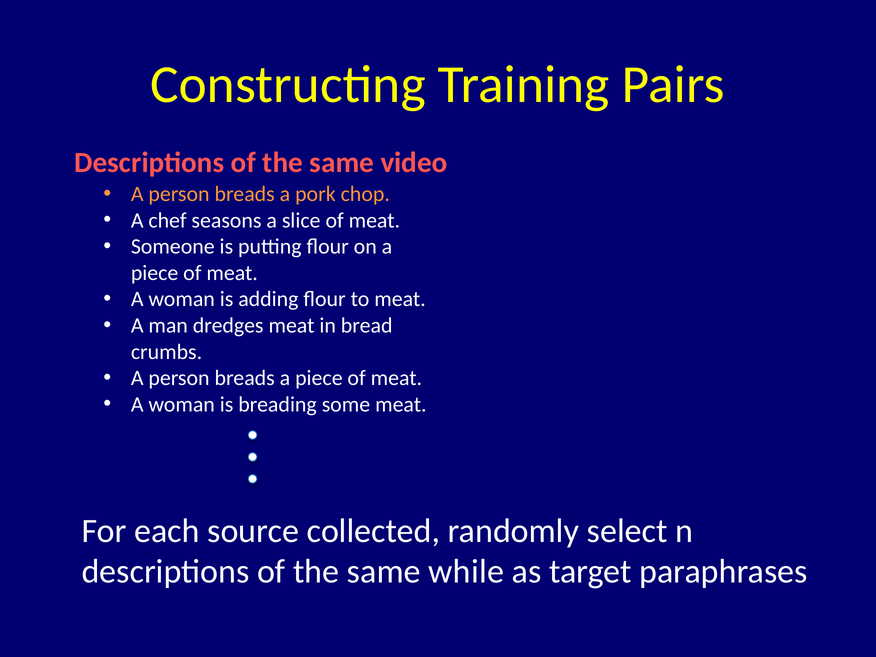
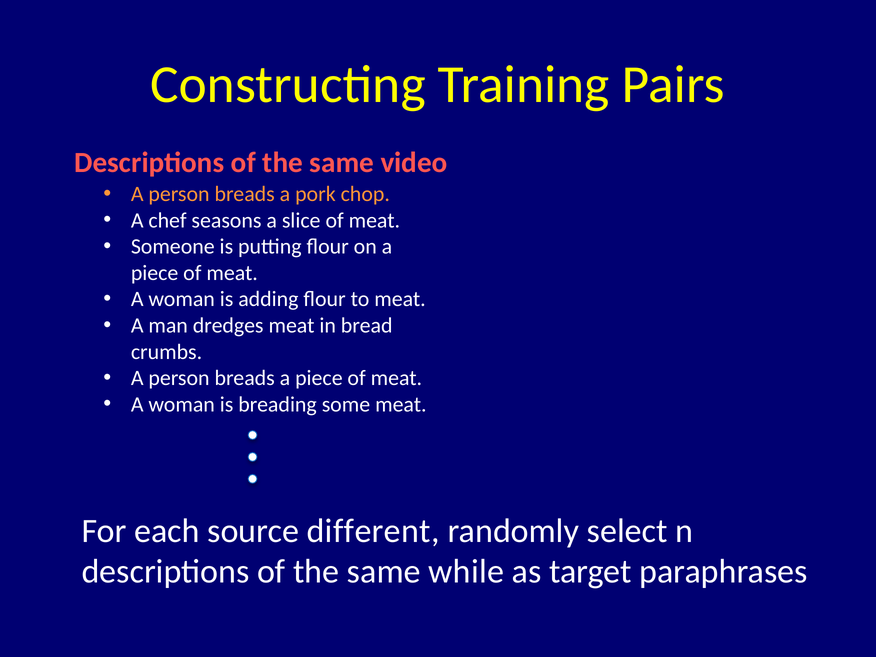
collected: collected -> different (373, 531)
